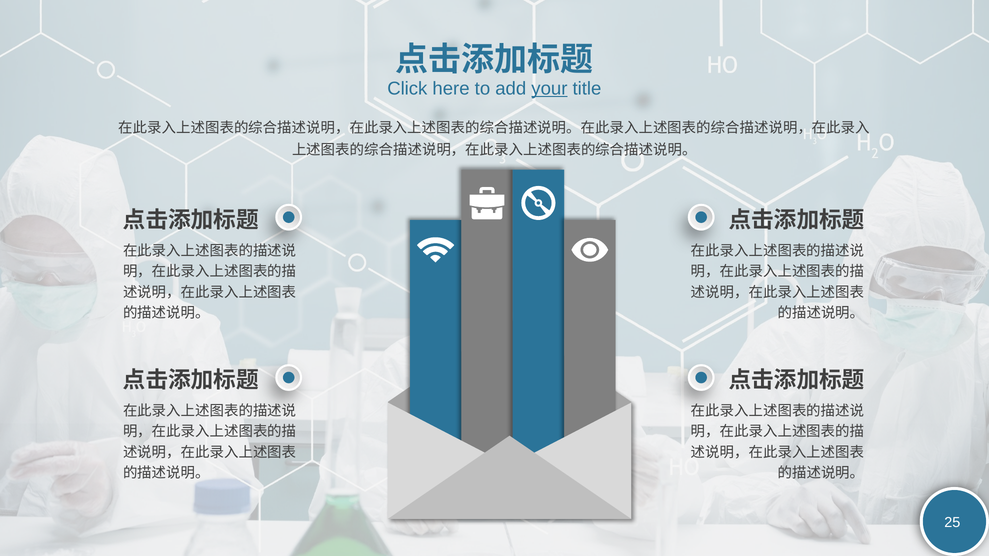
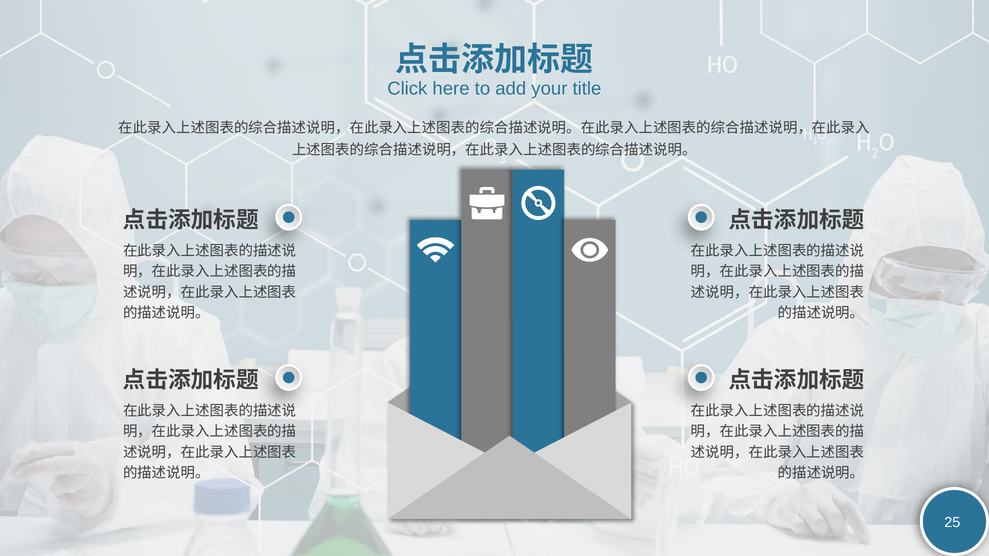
your underline: present -> none (549, 89)
